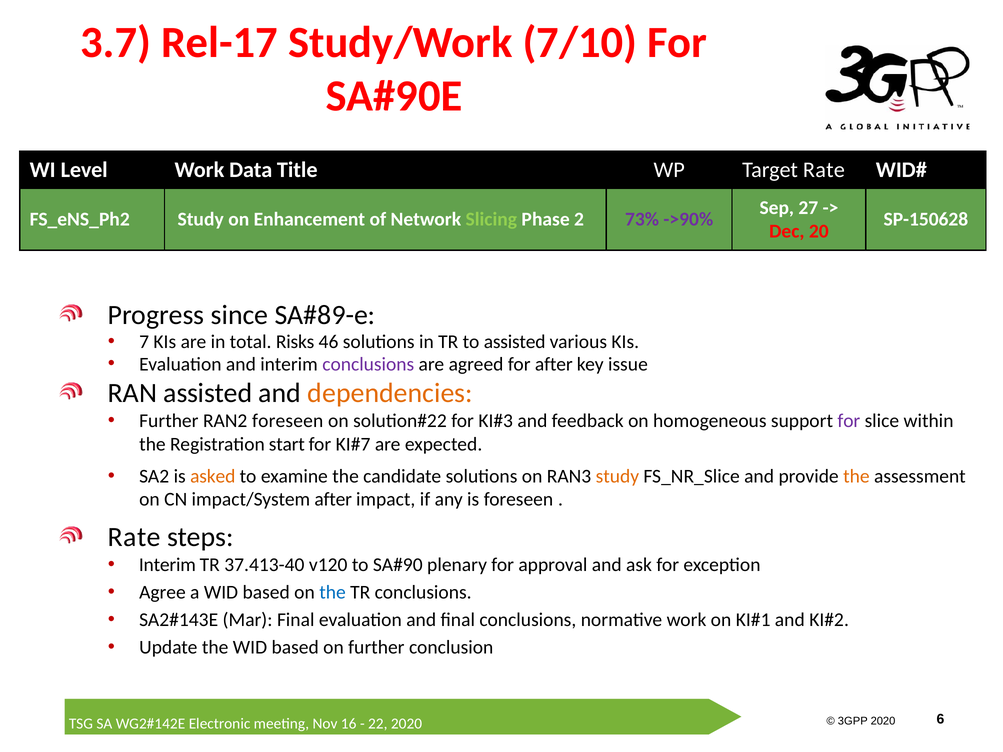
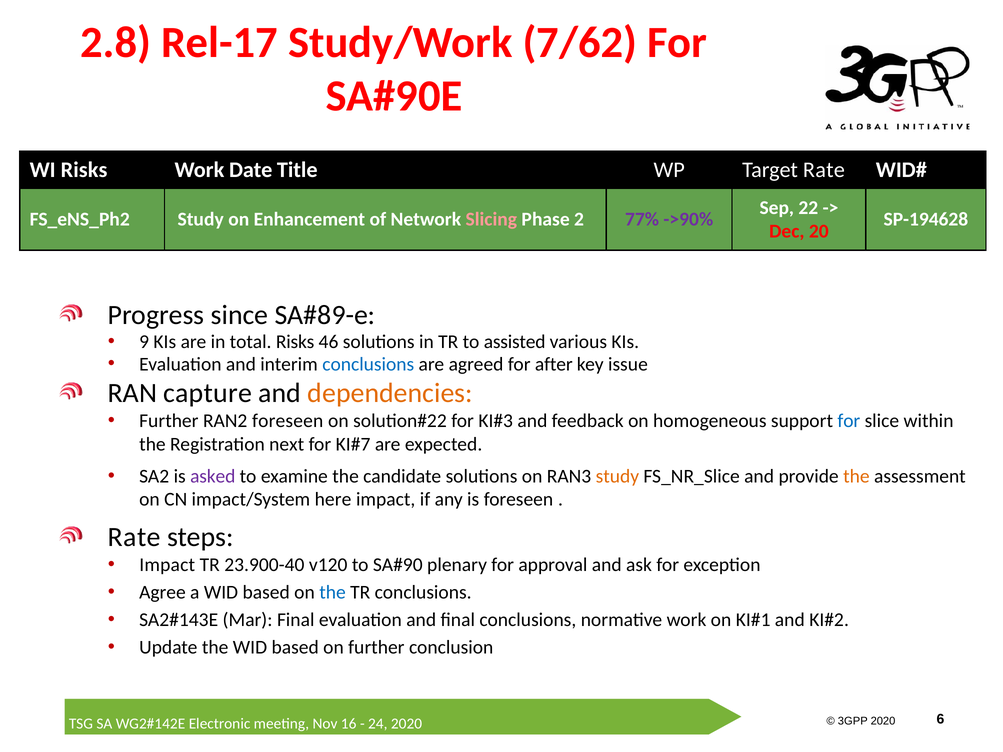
3.7: 3.7 -> 2.8 (116, 42)
7/10: 7/10 -> 7/62 (580, 42)
WI Level: Level -> Risks (84, 170)
Data: Data -> Date (251, 170)
27: 27 -> 22 (808, 208)
Slicing colour: light green -> pink (491, 220)
73%: 73% -> 77% (642, 220)
SP-150628: SP-150628 -> SP-194628 (926, 220)
7: 7 -> 9 (144, 342)
conclusions colour: purple -> blue (368, 364)
RAN assisted: assisted -> capture (208, 393)
for colour: purple -> blue (849, 421)
start: start -> next (287, 444)
asked colour: orange -> purple (213, 476)
impact/System after: after -> here (333, 500)
Interim: Interim -> Impact (167, 565)
37.413-40: 37.413-40 -> 23.900-40 (264, 565)
22: 22 -> 24 (378, 724)
